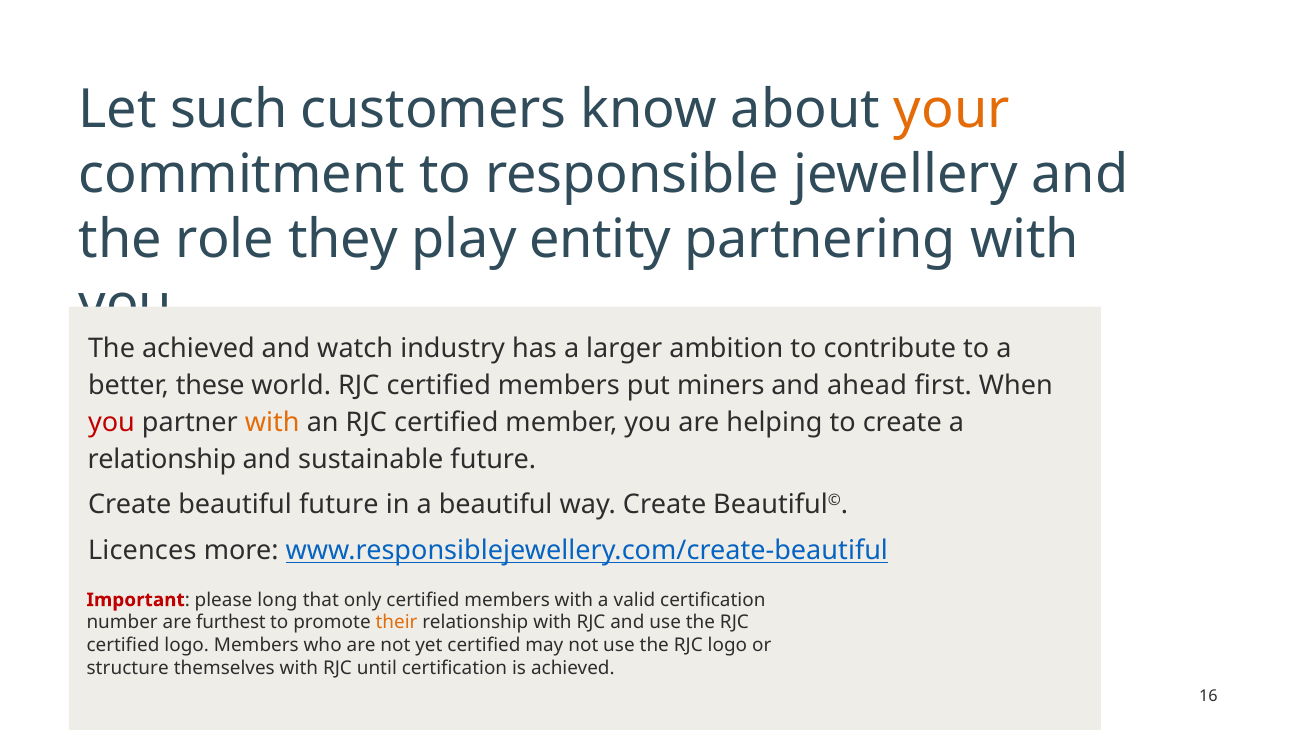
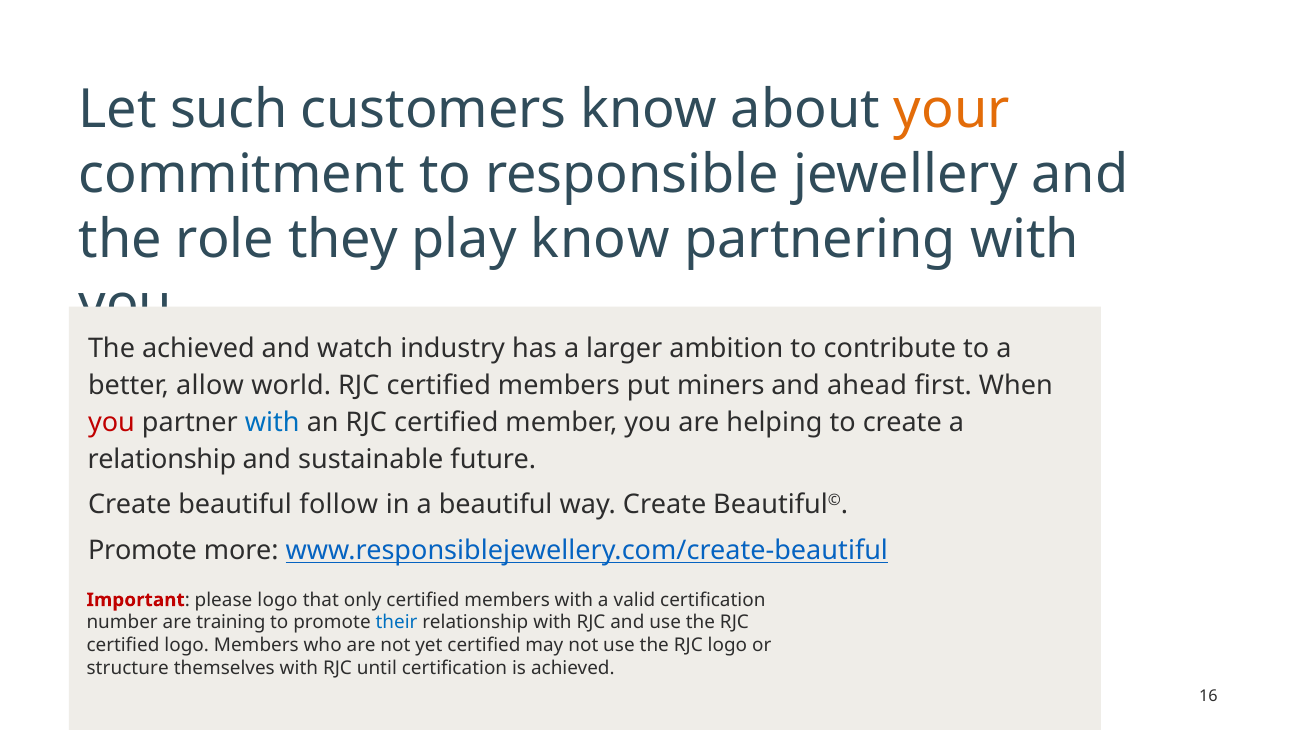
play entity: entity -> know (600, 240)
these: these -> allow (210, 385)
with colour: orange -> blue (272, 422)
beautiful future: future -> follow (339, 504)
Licences: Licences -> Promote (142, 550)
please long: long -> logo (277, 599)
furthest: furthest -> training (231, 622)
their colour: orange -> blue (397, 622)
